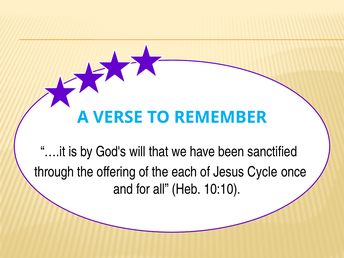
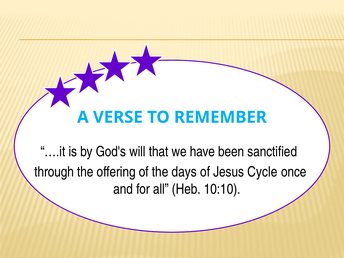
each: each -> days (184, 172)
